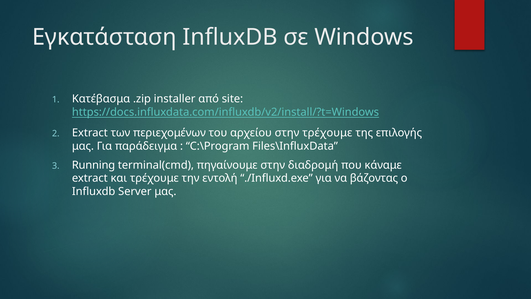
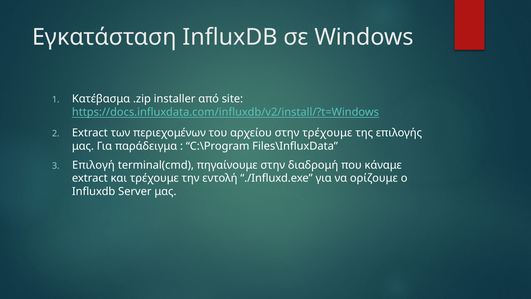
Running: Running -> Επιλογή (93, 165)
βάζοντας: βάζοντας -> ορίζουμε (374, 178)
